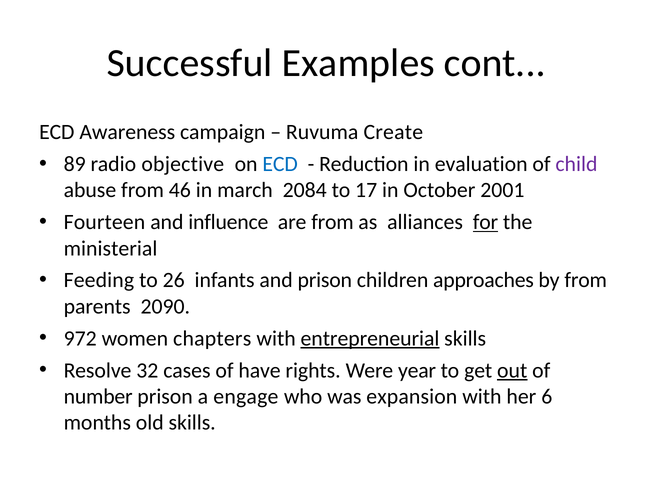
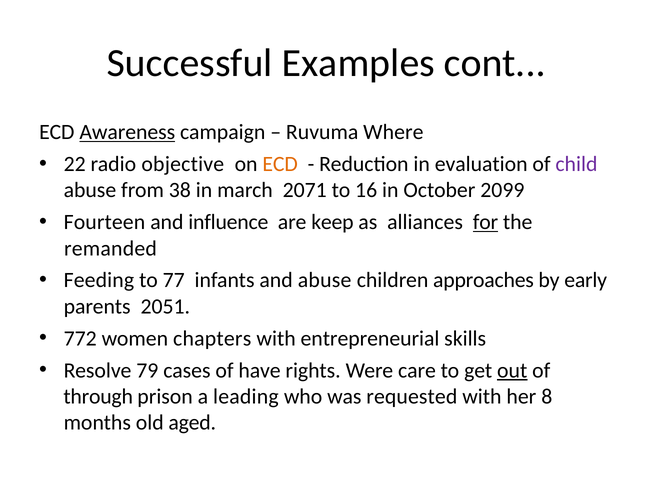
Awareness underline: none -> present (127, 132)
Create: Create -> Where (393, 132)
89: 89 -> 22 (75, 164)
ECD colour: blue -> orange (280, 164)
46: 46 -> 38 (180, 190)
2084: 2084 -> 2071 (305, 190)
17: 17 -> 16 (366, 190)
2001: 2001 -> 2099 (502, 190)
are from: from -> keep (332, 222)
ministerial: ministerial -> remanded (110, 248)
26: 26 -> 77 (174, 280)
and prison: prison -> abuse (325, 280)
by from: from -> early (586, 280)
2090: 2090 -> 2051 (165, 306)
972: 972 -> 772 (80, 338)
entrepreneurial underline: present -> none (370, 338)
32: 32 -> 79 (147, 370)
year: year -> care (417, 370)
number: number -> through (98, 396)
engage: engage -> leading (246, 396)
expansion: expansion -> requested (412, 396)
6: 6 -> 8 (547, 396)
old skills: skills -> aged (192, 422)
